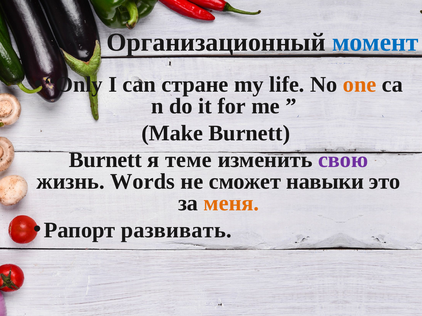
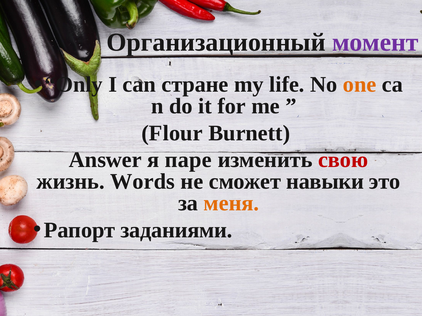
момент colour: blue -> purple (375, 42)
Make: Make -> Flour (172, 133)
Burnett: Burnett -> Answer (105, 160)
теме: теме -> паре (188, 160)
свою colour: purple -> red (343, 160)
развивать: развивать -> заданиями (176, 230)
